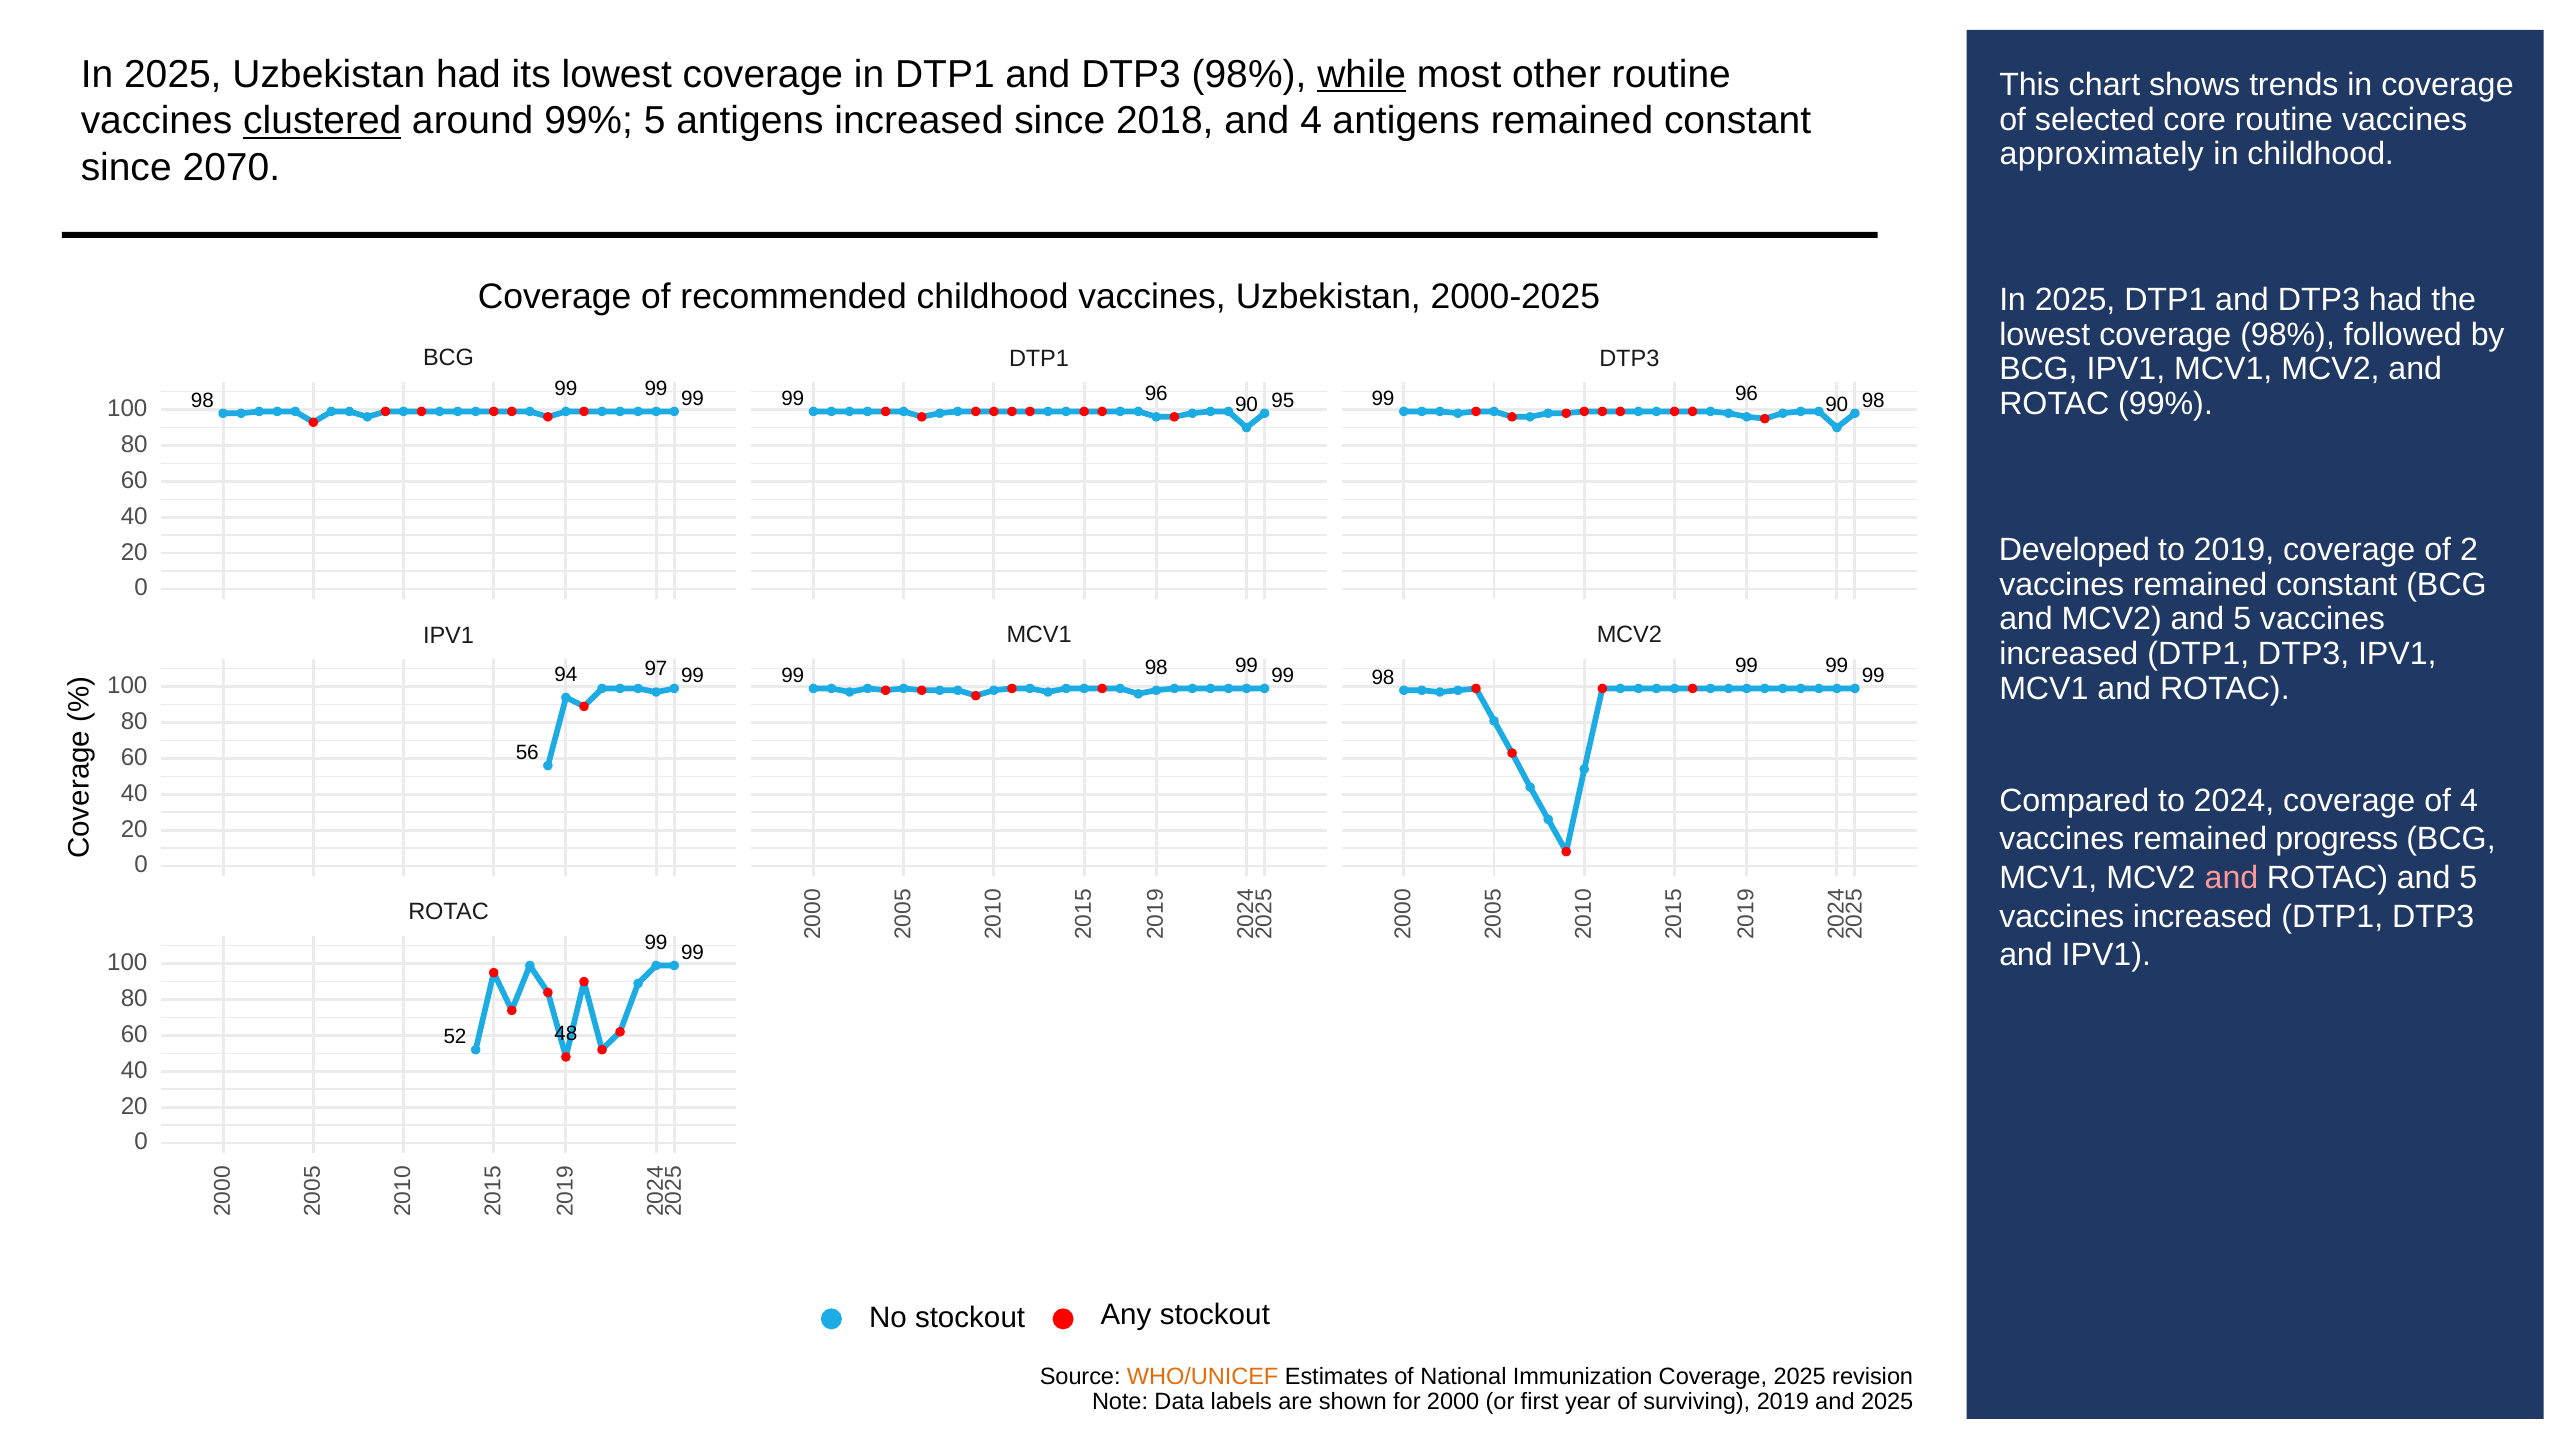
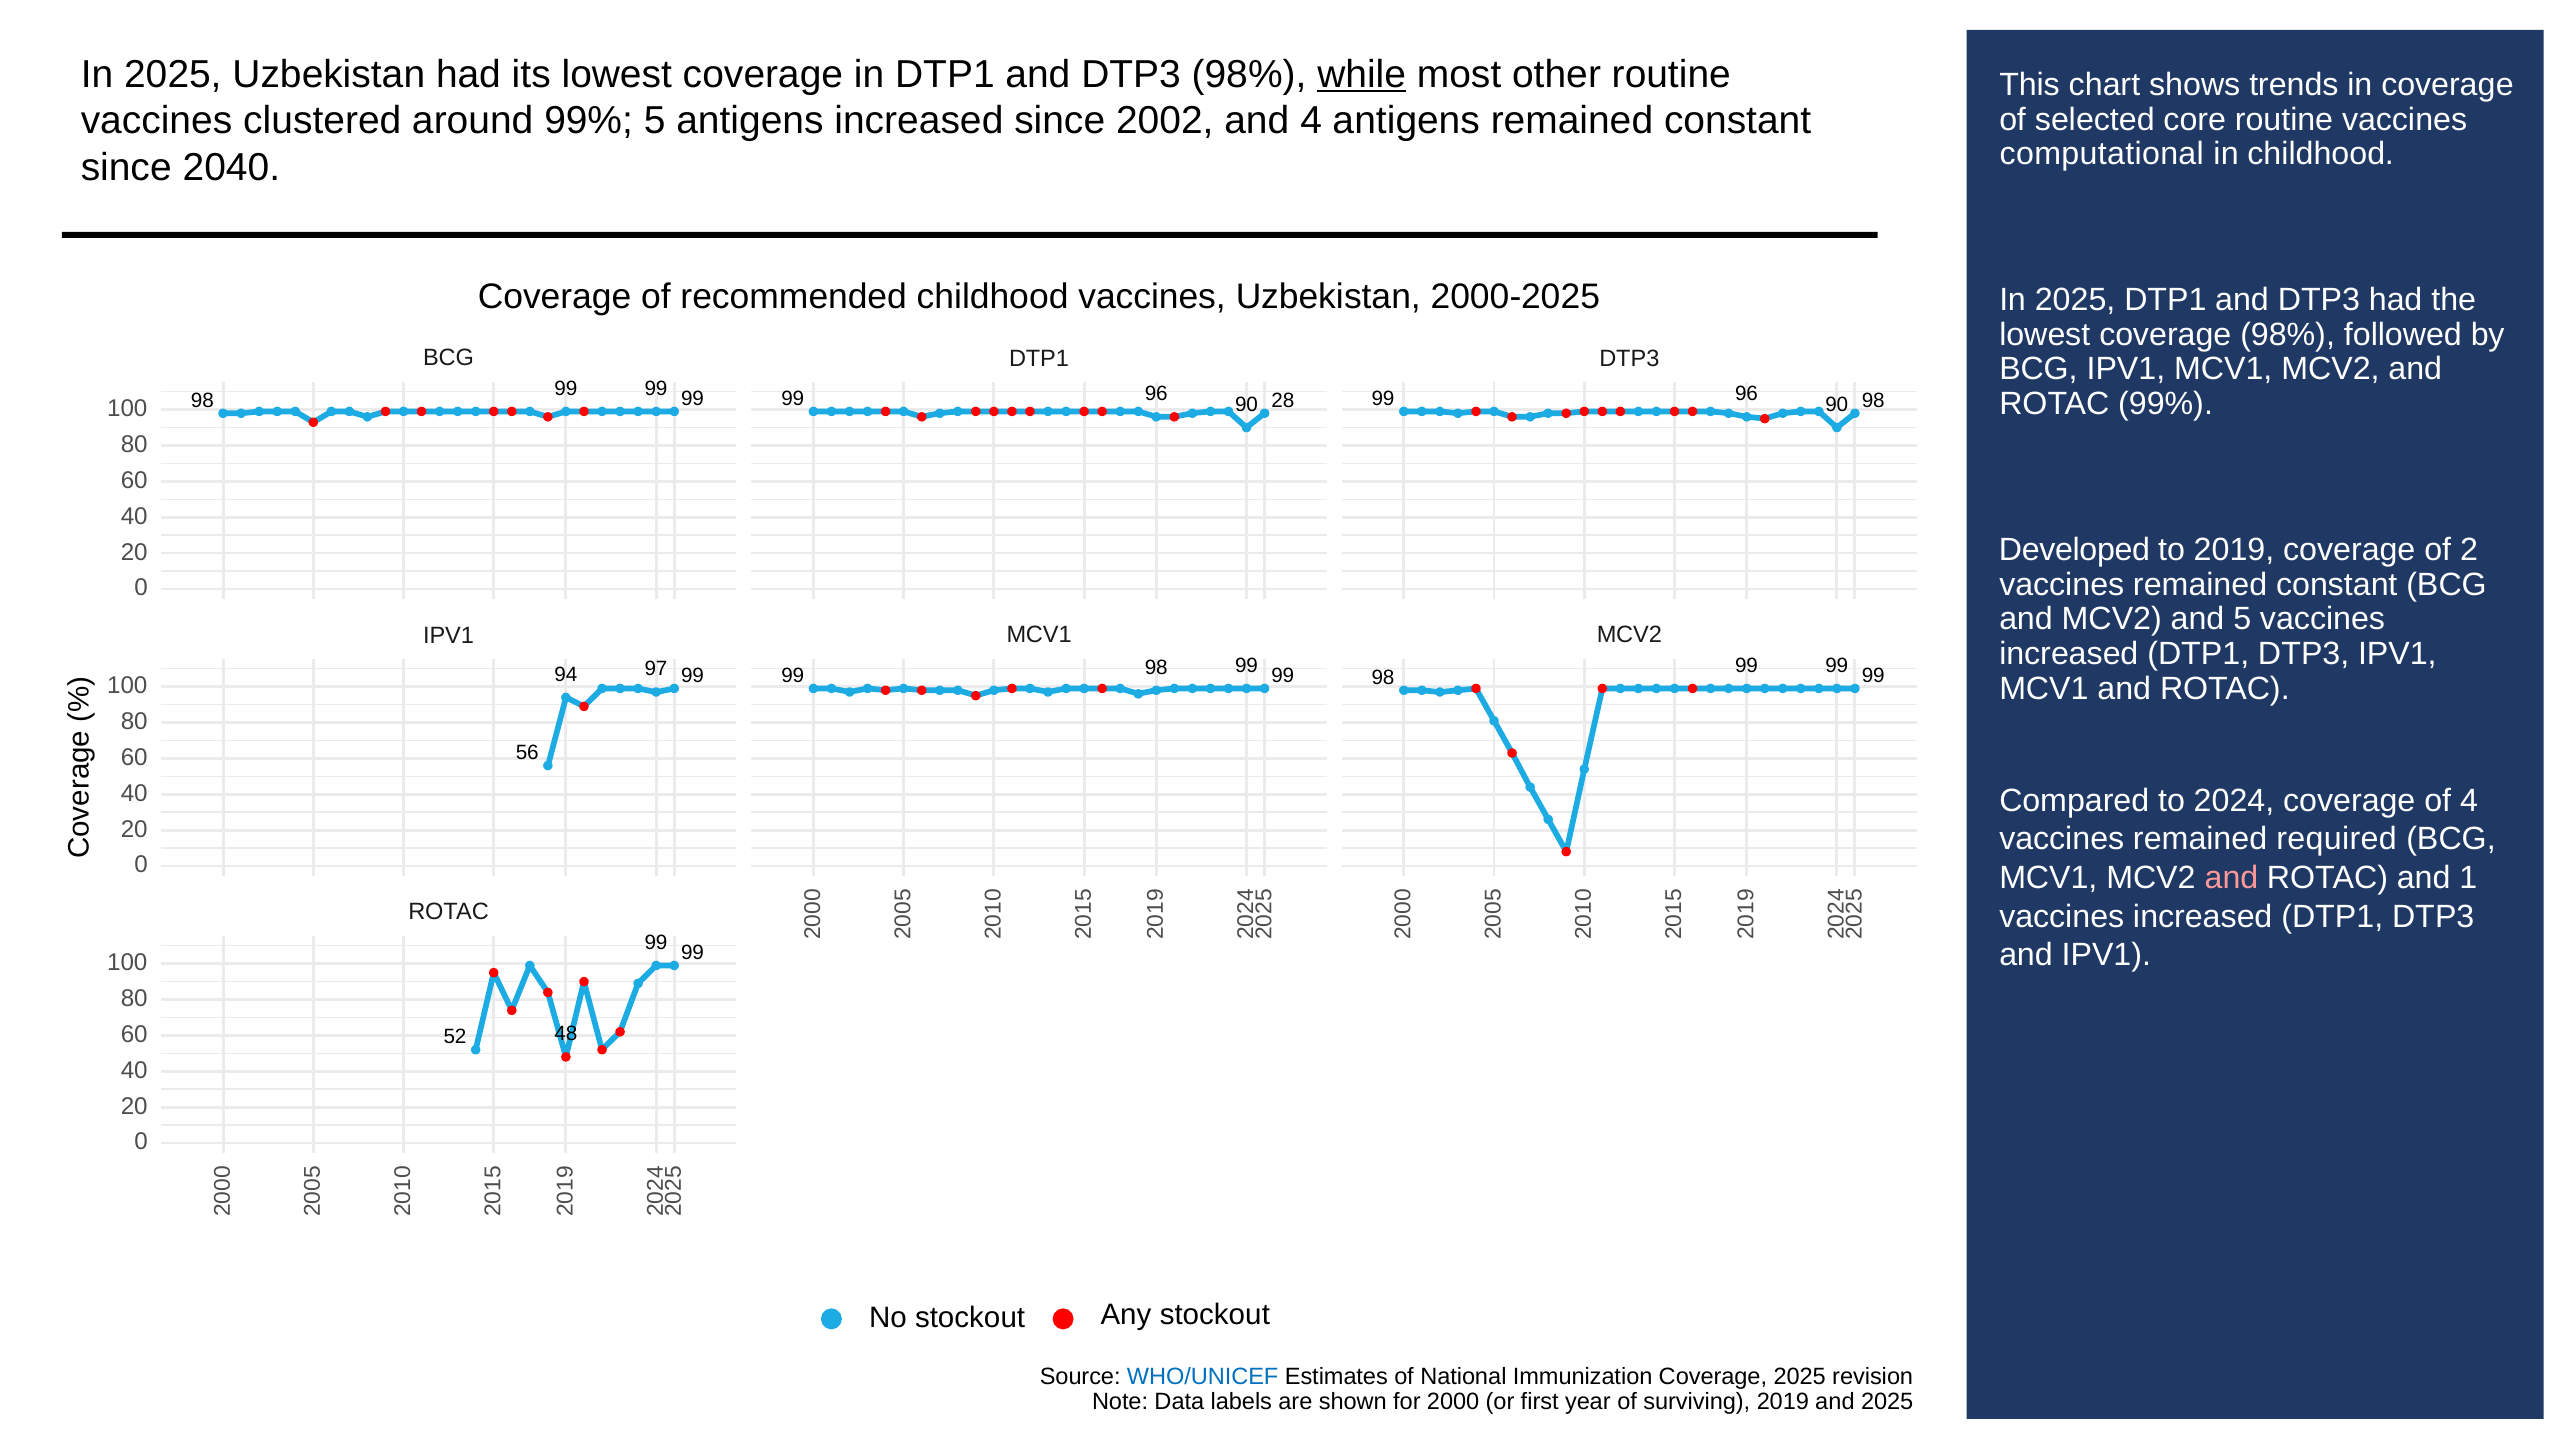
clustered underline: present -> none (322, 121)
2018: 2018 -> 2002 (1165, 121)
approximately: approximately -> computational (2102, 154)
2070: 2070 -> 2040 (231, 168)
95: 95 -> 28 (1283, 401)
progress: progress -> required (2337, 839)
ROTAC and 5: 5 -> 1 (2468, 878)
WHO/UNICEF colour: orange -> blue (1203, 1376)
